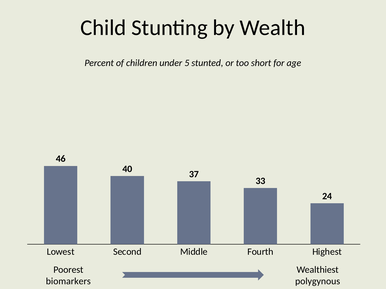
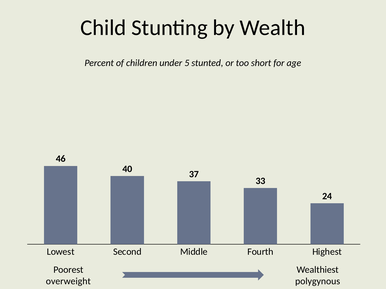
biomarkers: biomarkers -> overweight (68, 282)
